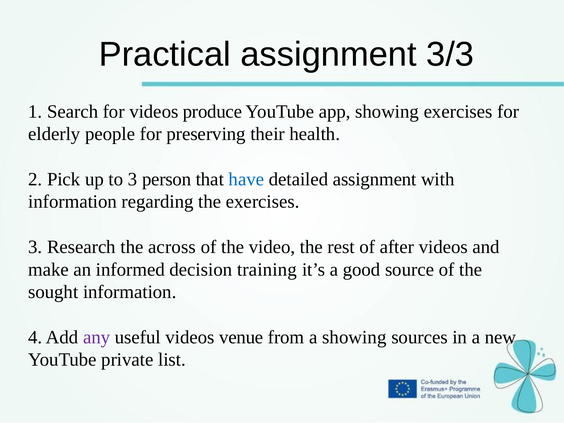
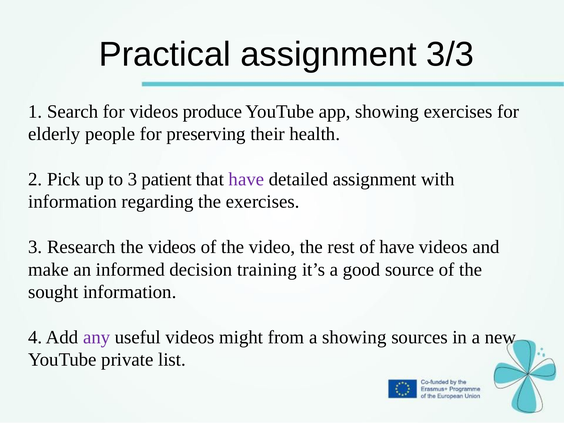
person: person -> patient (167, 179)
have colour: blue -> purple (246, 179)
the across: across -> videos (172, 247)
of after: after -> have (397, 247)
venue: venue -> might (241, 337)
